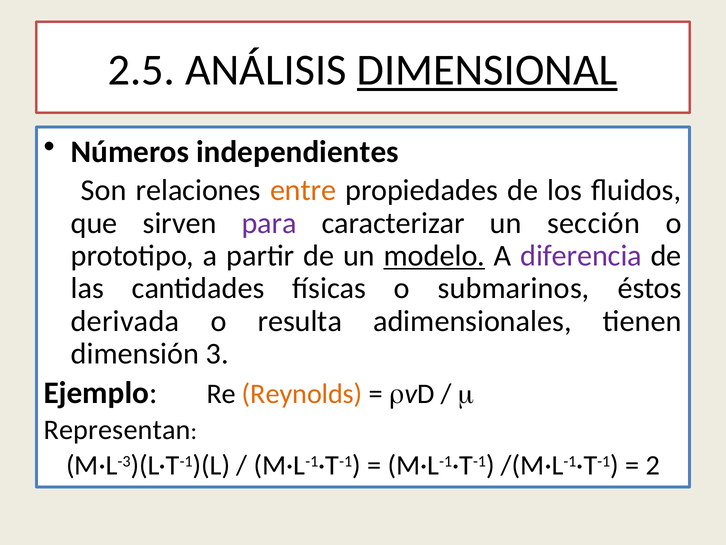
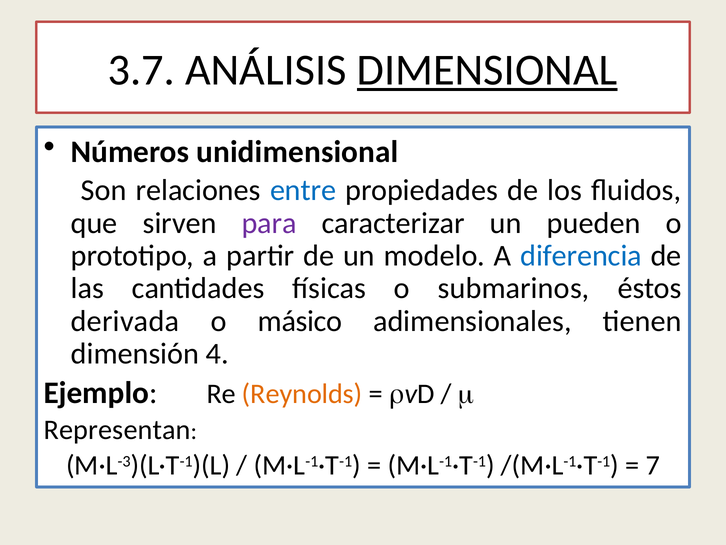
2.5: 2.5 -> 3.7 (141, 70)
independientes: independientes -> unidimensional (297, 152)
entre colour: orange -> blue (303, 190)
sección: sección -> pueden (594, 223)
modelo underline: present -> none (434, 255)
diferencia colour: purple -> blue (581, 255)
resulta: resulta -> másico (300, 321)
3: 3 -> 4 (217, 354)
2: 2 -> 7 (653, 465)
